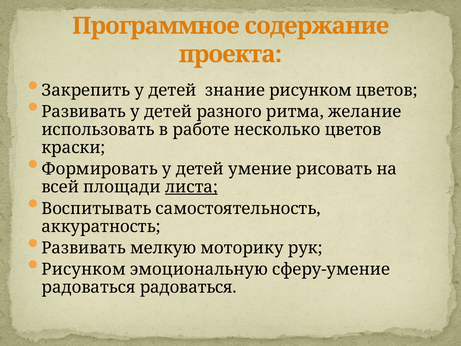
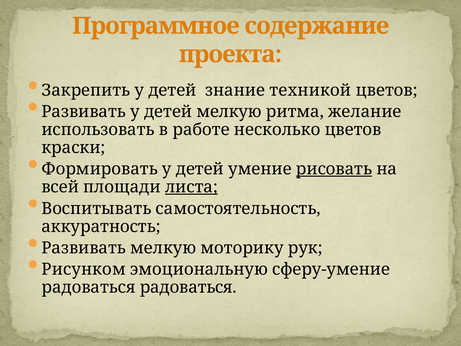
знание рисунком: рисунком -> техникой (310, 90)
детей разного: разного -> мелкую (229, 112)
рисовать underline: none -> present (334, 169)
